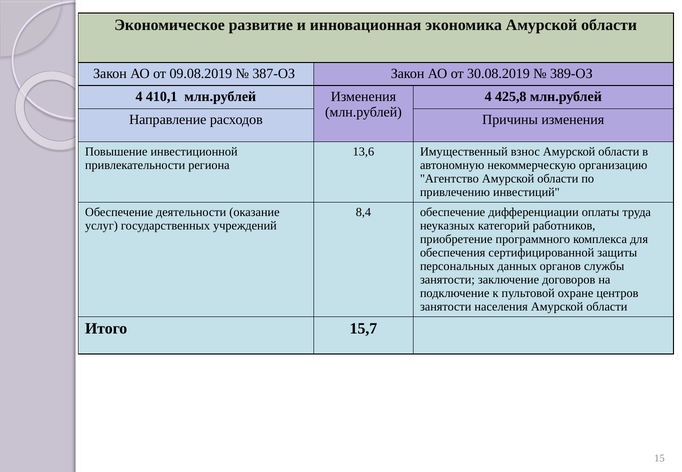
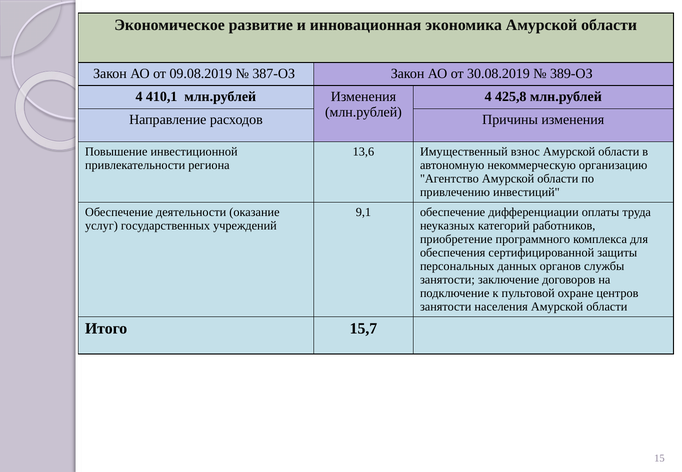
8,4: 8,4 -> 9,1 (363, 212)
